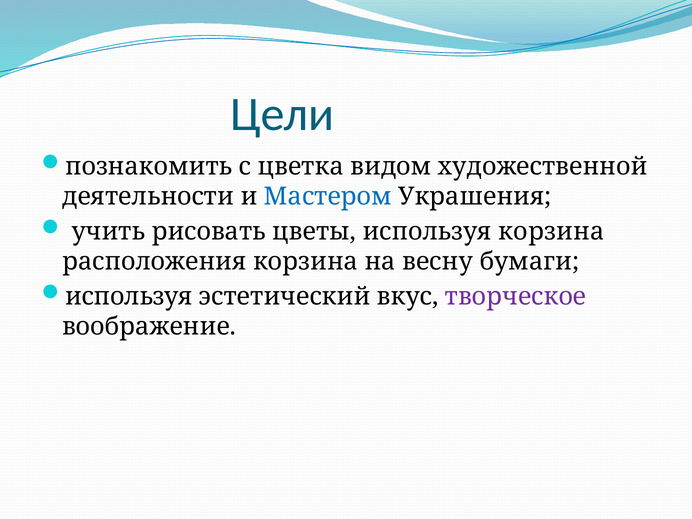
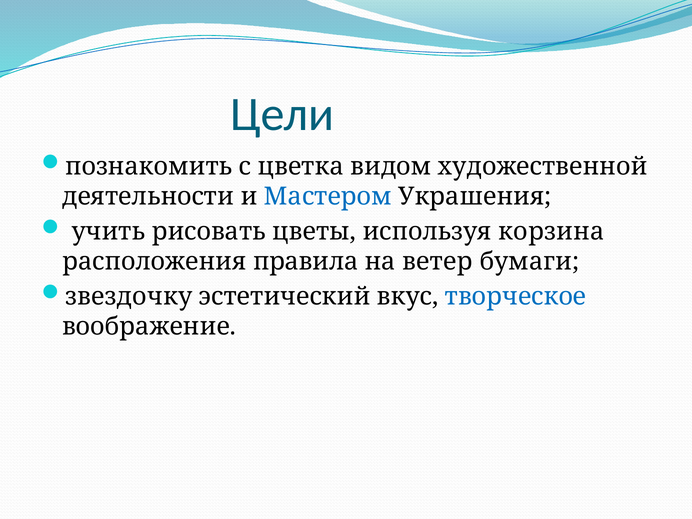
расположения корзина: корзина -> правила (306, 261)
весну: весну -> ветер (437, 261)
используя: используя -> звездочку (129, 296)
творческое colour: purple -> blue (516, 296)
